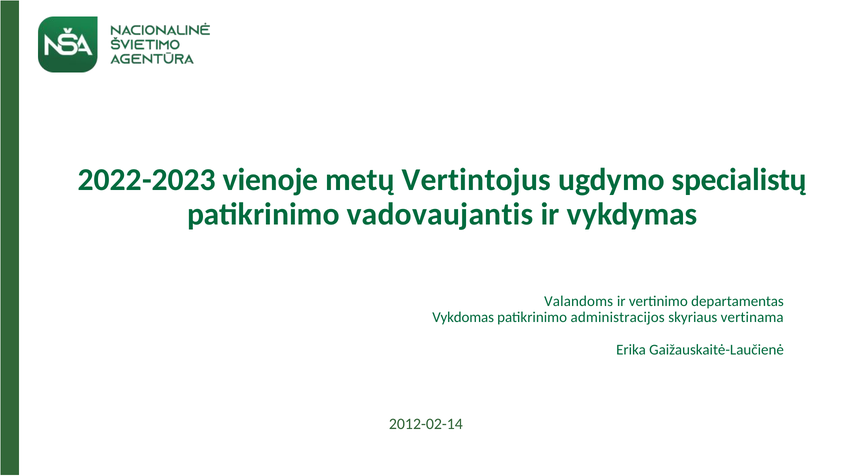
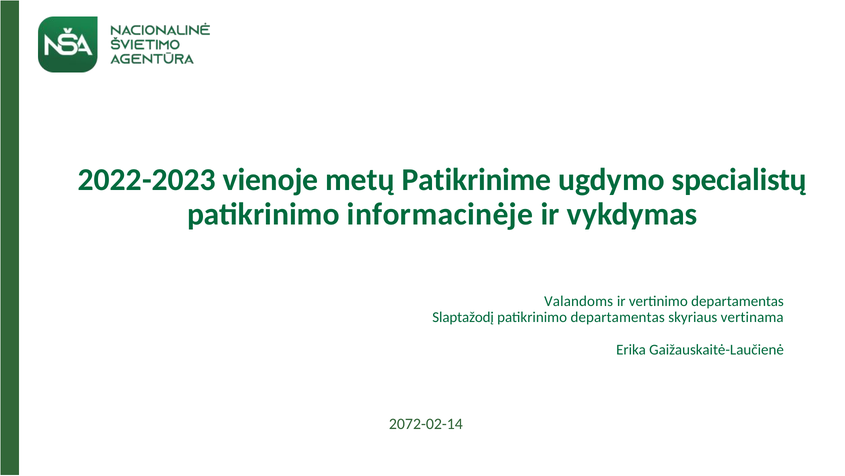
Vertintojus: Vertintojus -> Patikrinime (477, 180)
vadovaujantis: vadovaujantis -> informacinėje (440, 214)
Vykdomas: Vykdomas -> Slaptažodį (463, 317)
patikrinimo administracijos: administracijos -> departamentas (618, 317)
2012-02-14: 2012-02-14 -> 2072-02-14 (426, 423)
